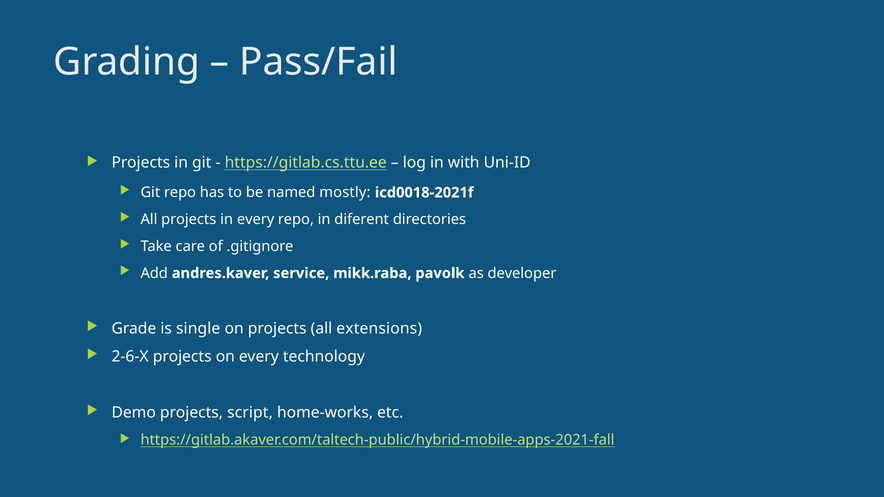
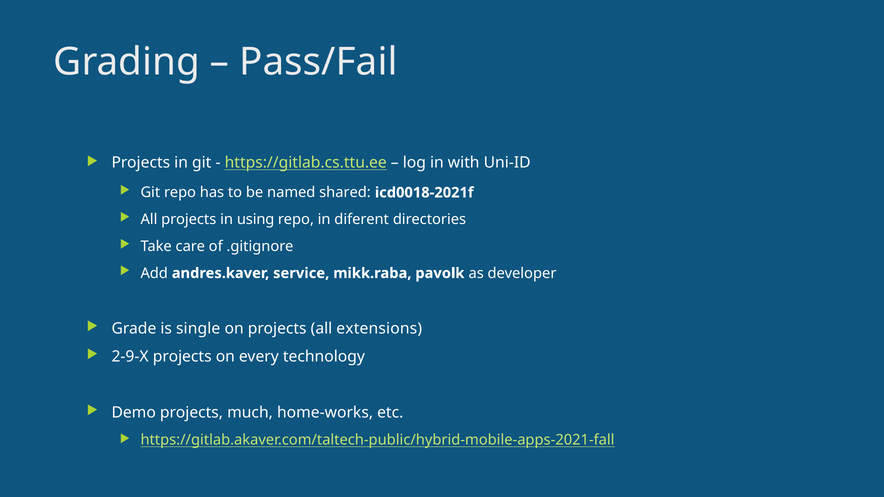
mostly: mostly -> shared (345, 193)
in every: every -> using (256, 220)
2-6-X: 2-6-X -> 2-9-X (130, 357)
script: script -> much (250, 413)
